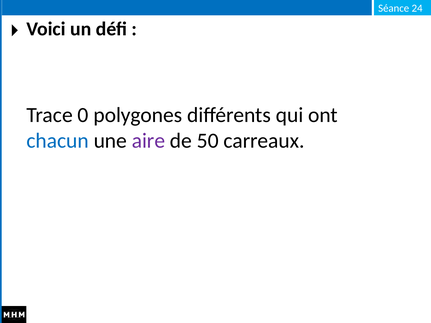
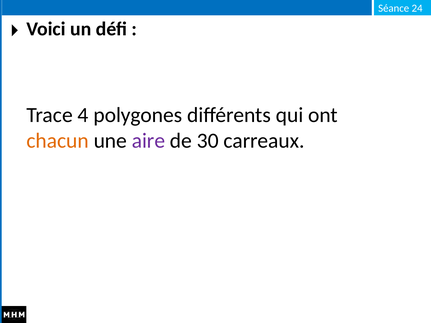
0: 0 -> 4 (83, 115)
chacun colour: blue -> orange (58, 141)
50: 50 -> 30 (208, 141)
